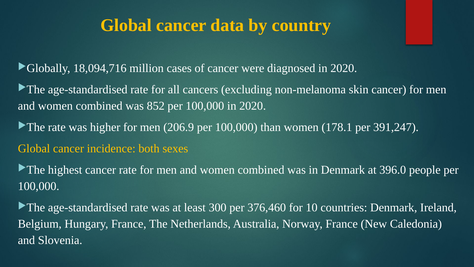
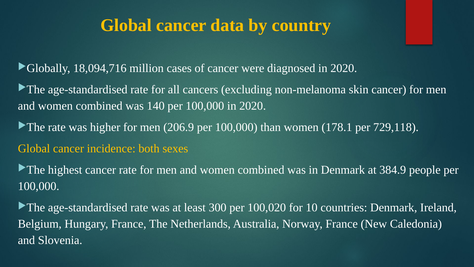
852: 852 -> 140 (156, 106)
391,247: 391,247 -> 729,118 (396, 127)
396.0: 396.0 -> 384.9 (393, 170)
376,460: 376,460 -> 100,020 (267, 207)
